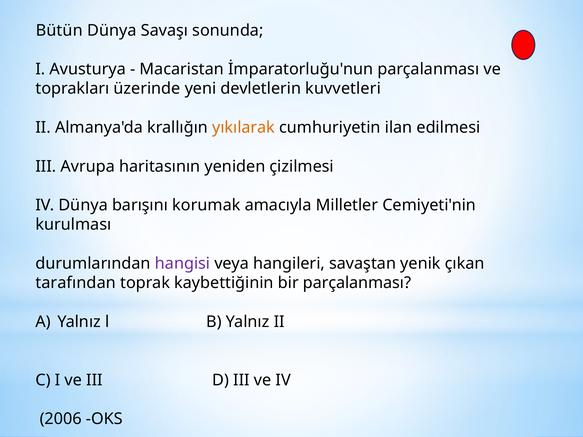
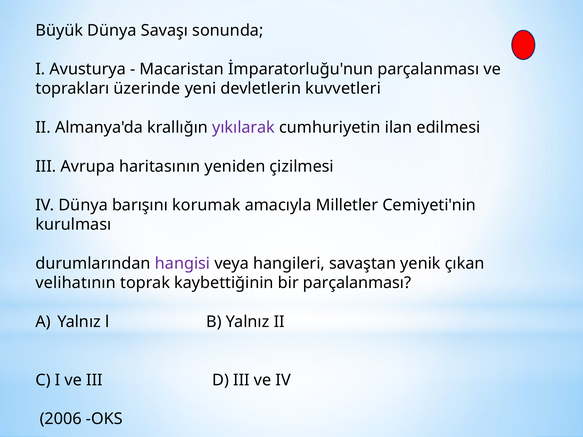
Bütün: Bütün -> Büyük (59, 30)
yıkılarak colour: orange -> purple (244, 128)
tarafından: tarafından -> velihatının (76, 283)
